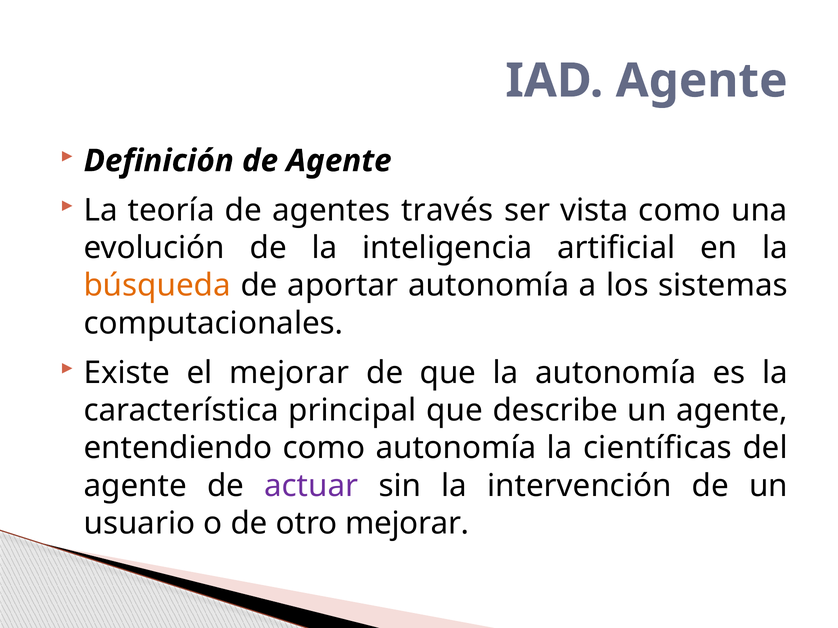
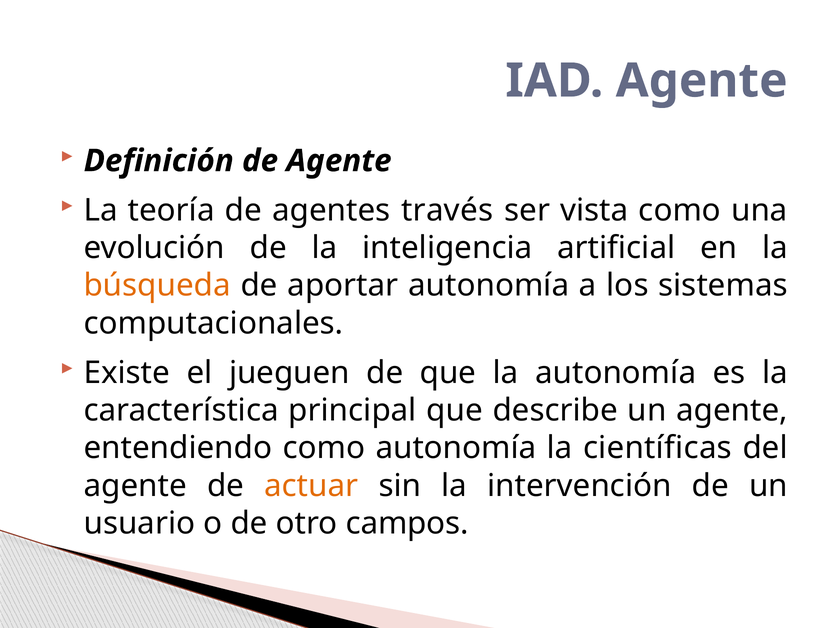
el mejorar: mejorar -> jueguen (289, 373)
actuar colour: purple -> orange (311, 486)
otro mejorar: mejorar -> campos (407, 524)
